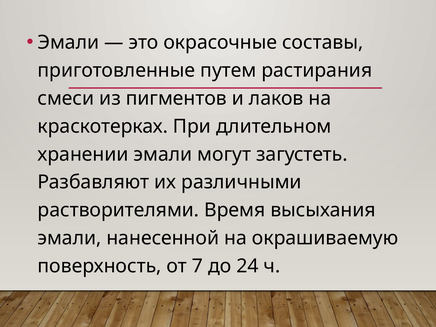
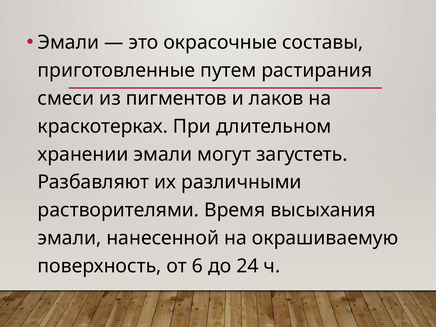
7: 7 -> 6 (197, 266)
